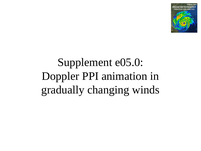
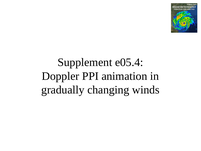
e05.0: e05.0 -> e05.4 (129, 62)
